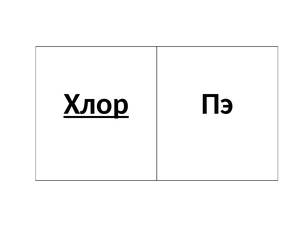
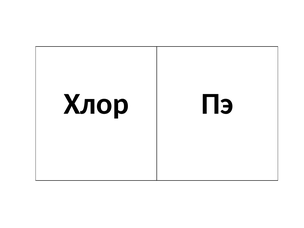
Хлор underline: present -> none (96, 104)
